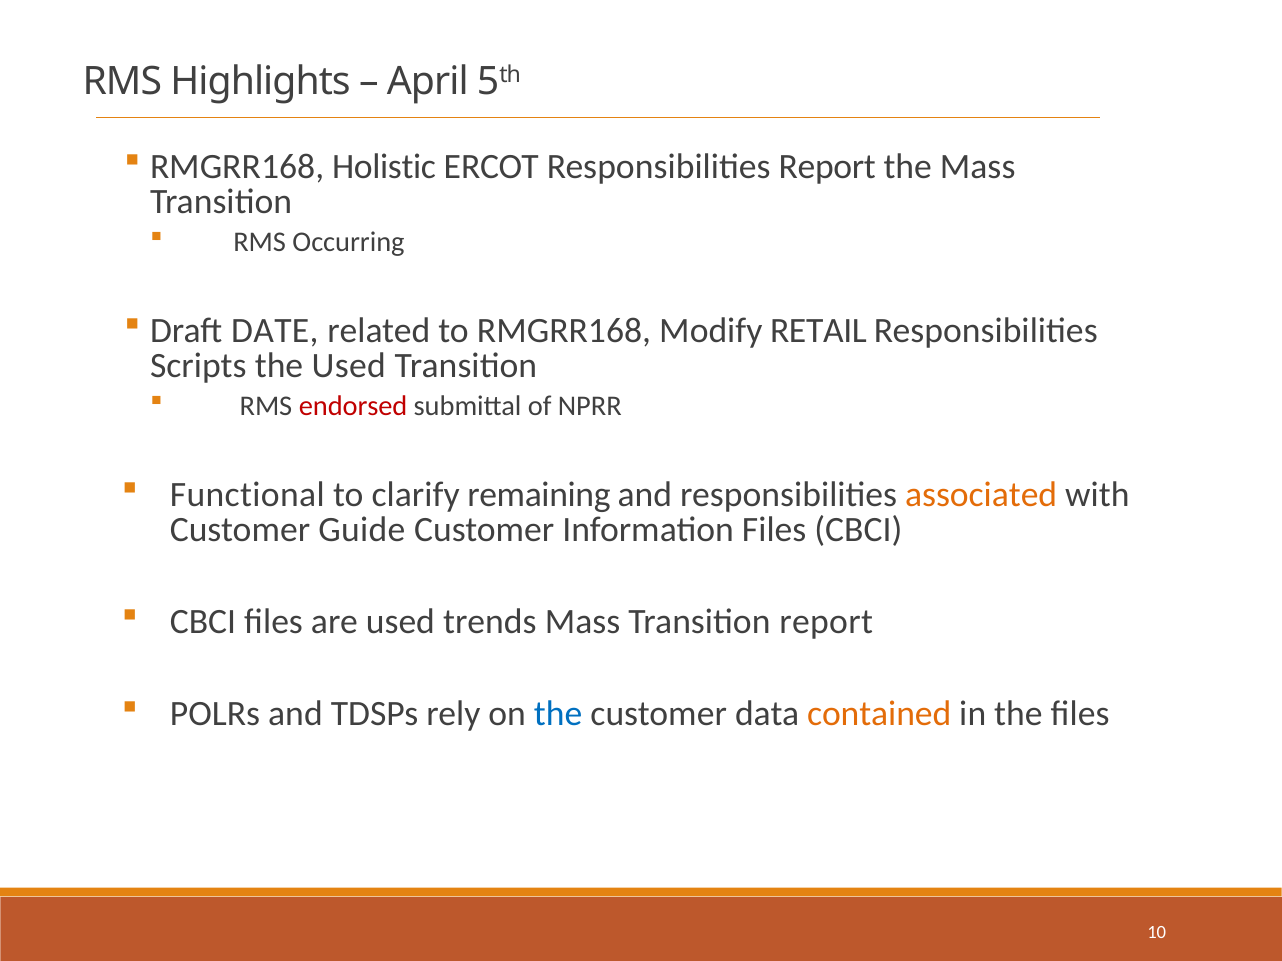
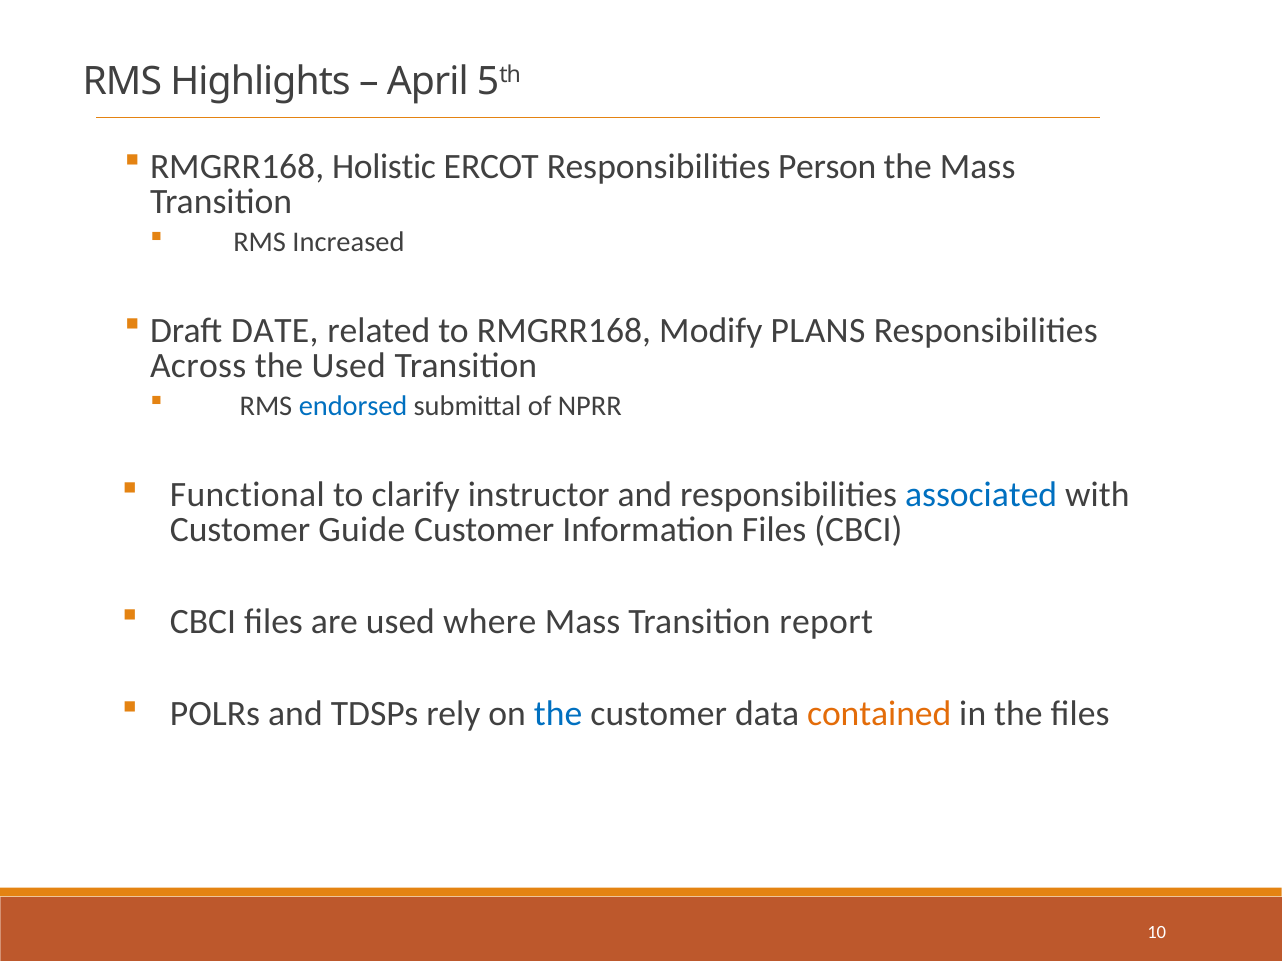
Responsibilities Report: Report -> Person (827, 167)
Occurring: Occurring -> Increased (348, 243)
RETAIL: RETAIL -> PLANS (818, 331)
Scripts: Scripts -> Across (198, 366)
endorsed colour: red -> blue (353, 407)
remaining: remaining -> instructor (539, 495)
associated colour: orange -> blue (981, 495)
trends: trends -> where (490, 622)
